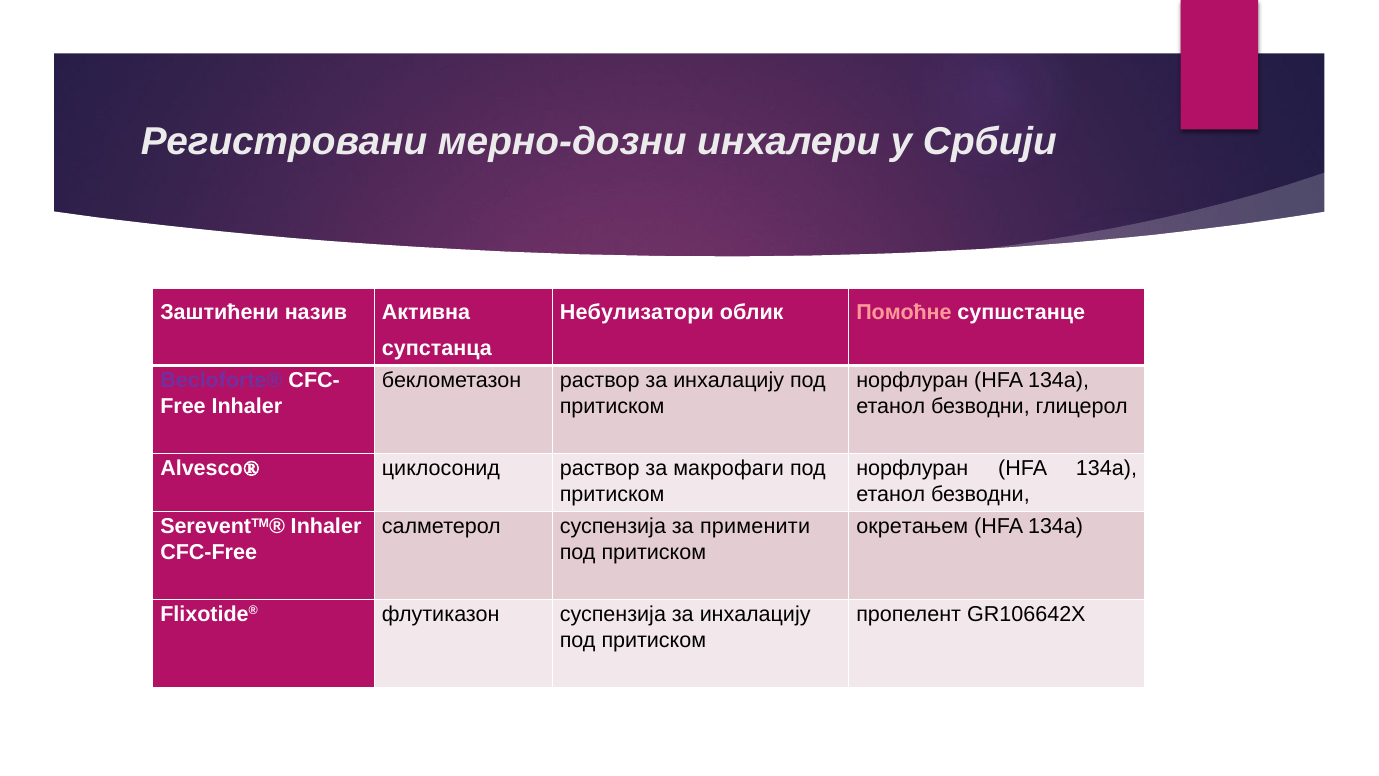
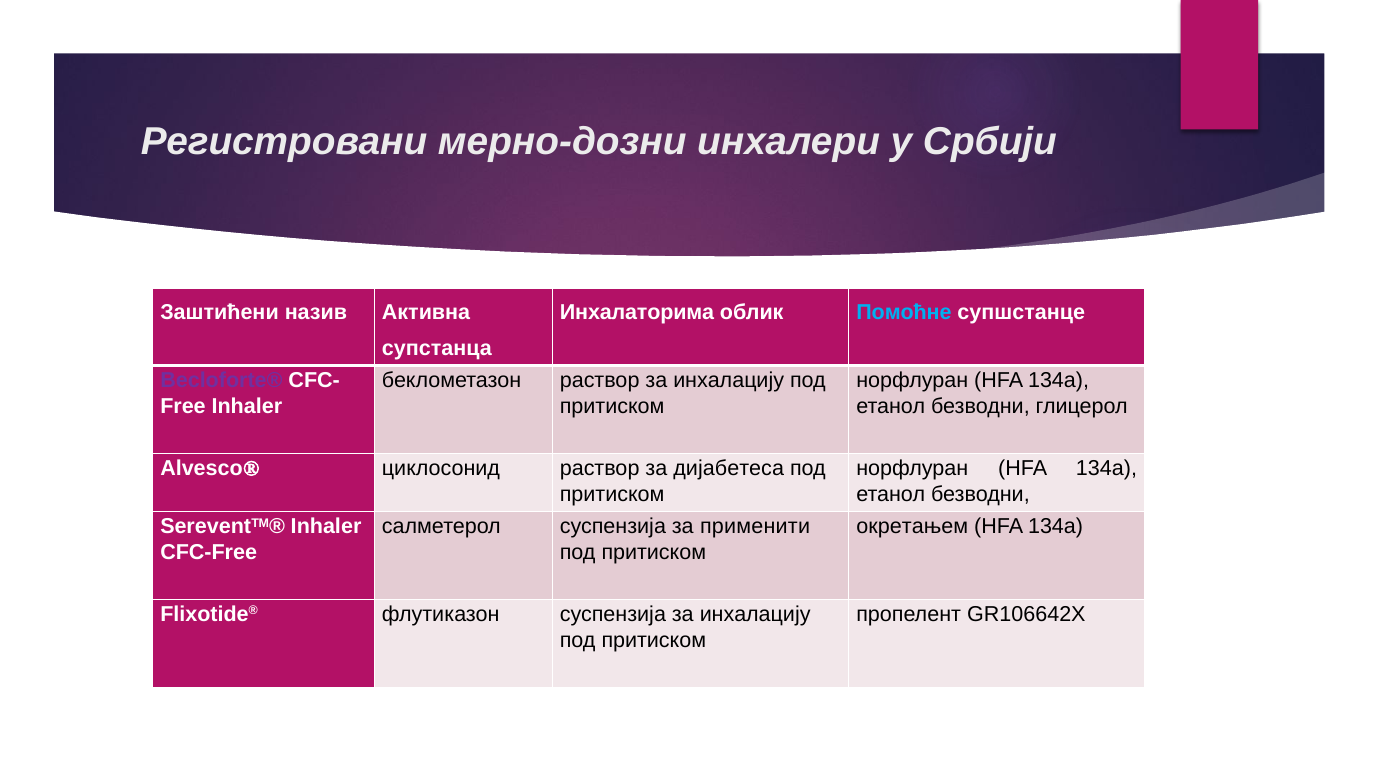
Небулизатори: Небулизатори -> Инхалаторима (637, 313)
Помоћне colour: pink -> light blue (904, 313)
макрофаги: макрофаги -> дијабетеса (729, 468)
